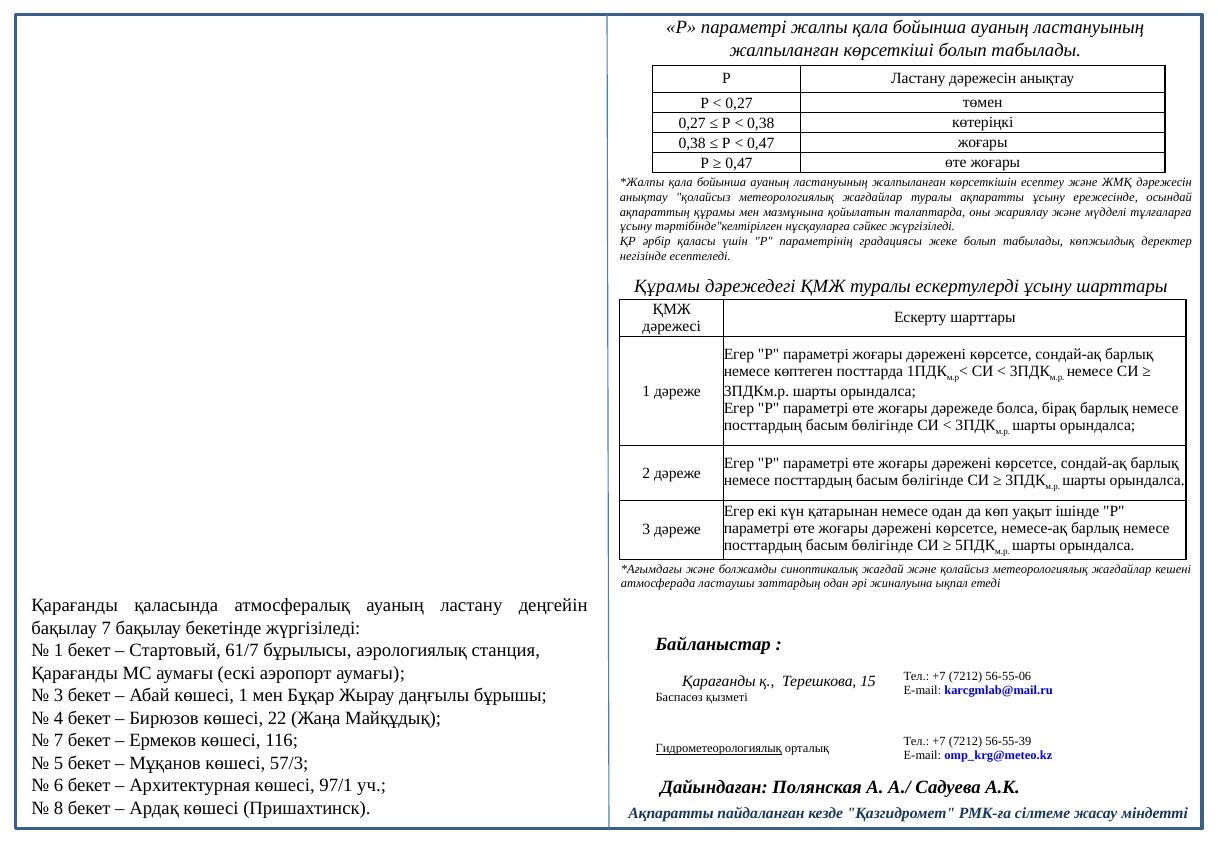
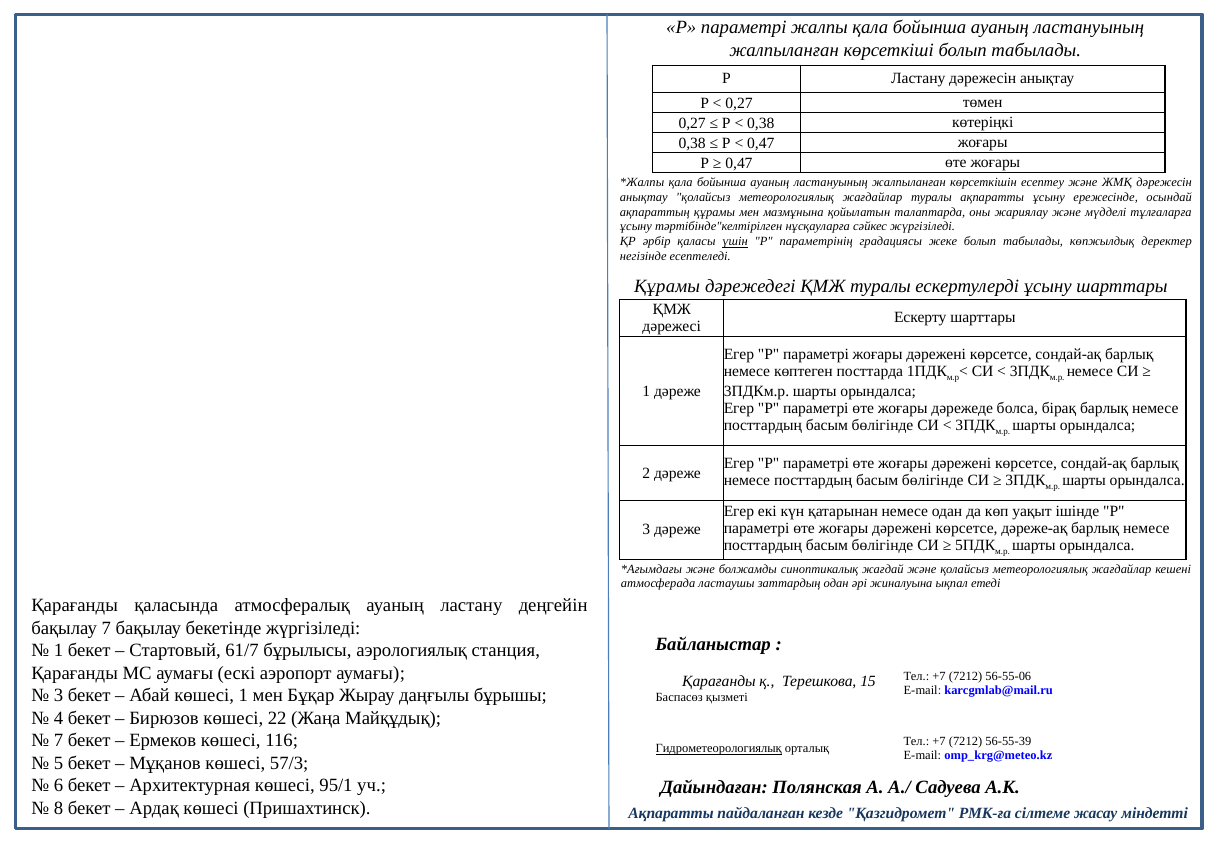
үшін underline: none -> present (735, 242)
немесе-ақ: немесе-ақ -> дәреже-ақ (1034, 529)
97/1: 97/1 -> 95/1 (336, 786)
